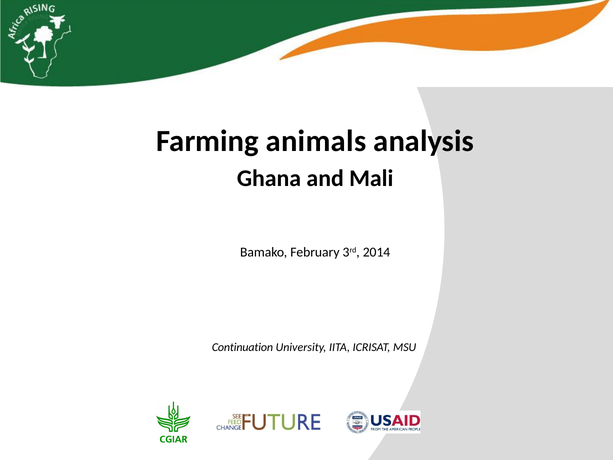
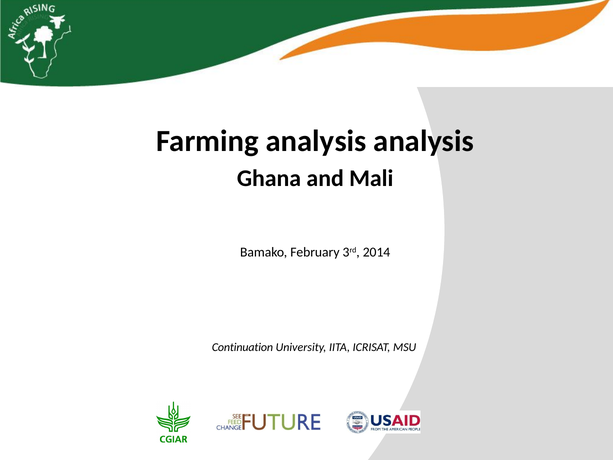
Farming animals: animals -> analysis (316, 141)
